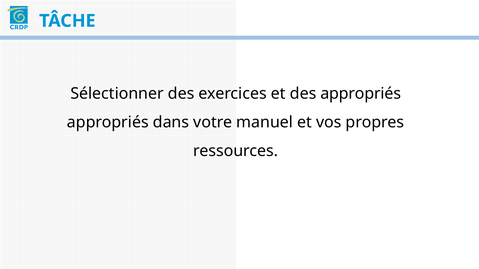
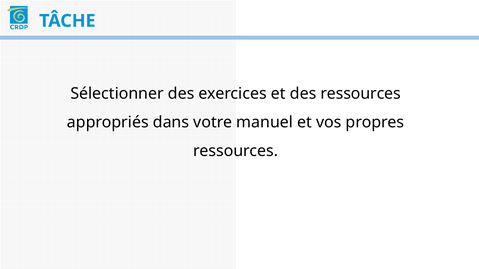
des appropriés: appropriés -> ressources (361, 94)
